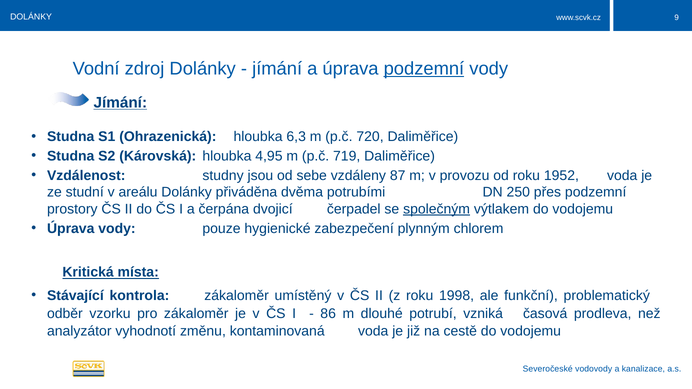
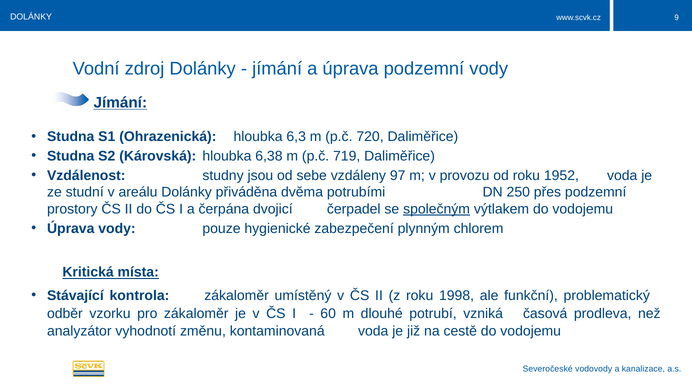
podzemní underline: present -> none (424, 69)
4,95: 4,95 -> 6,38 (269, 156)
87: 87 -> 97 (398, 176)
86: 86 -> 60 (328, 314)
